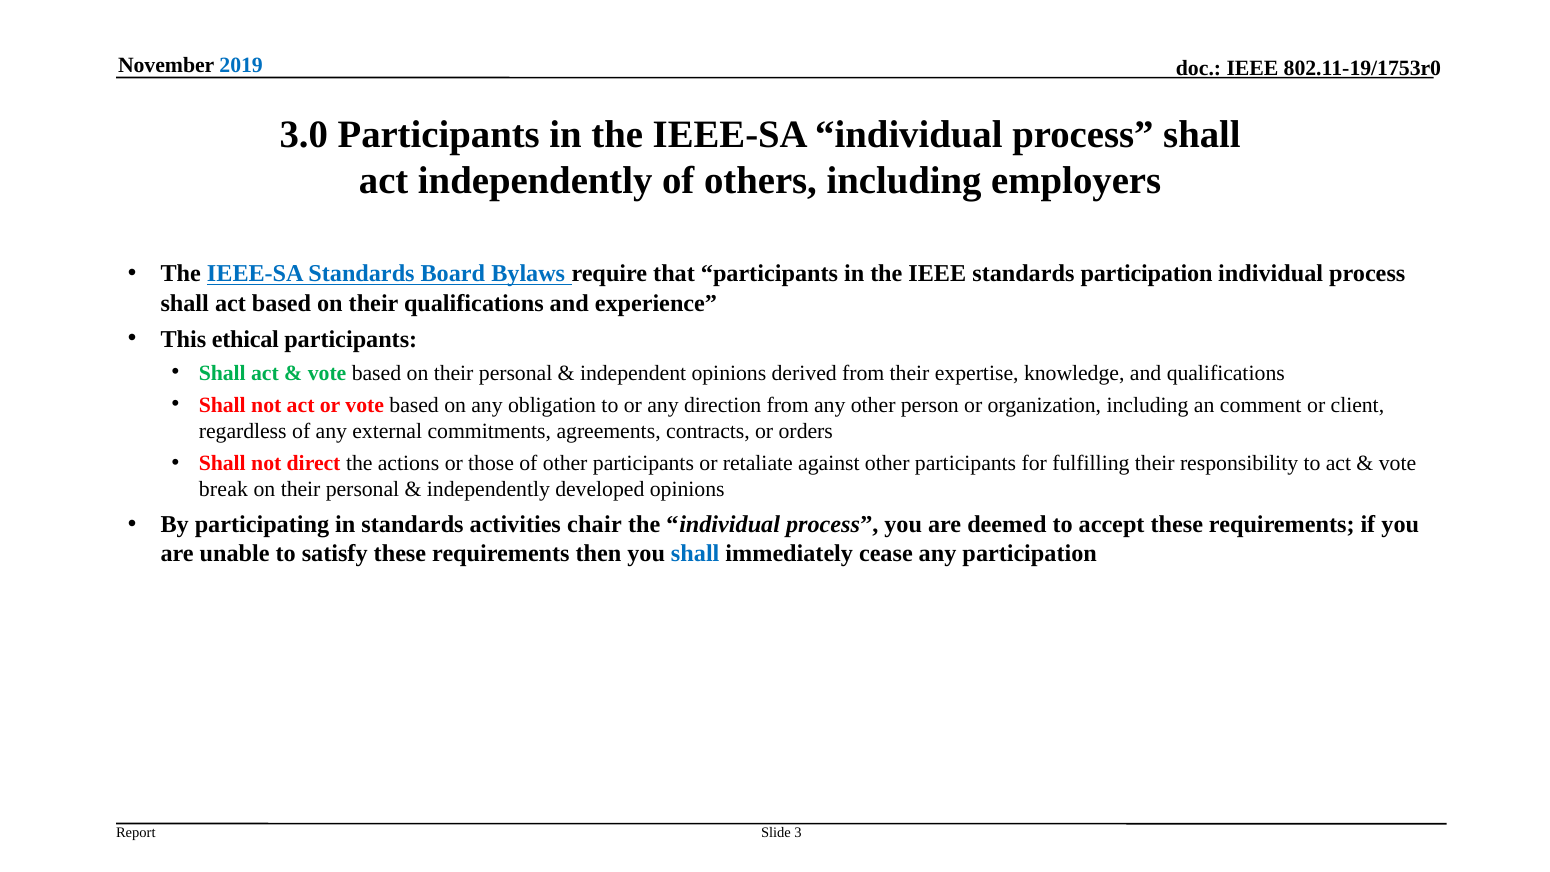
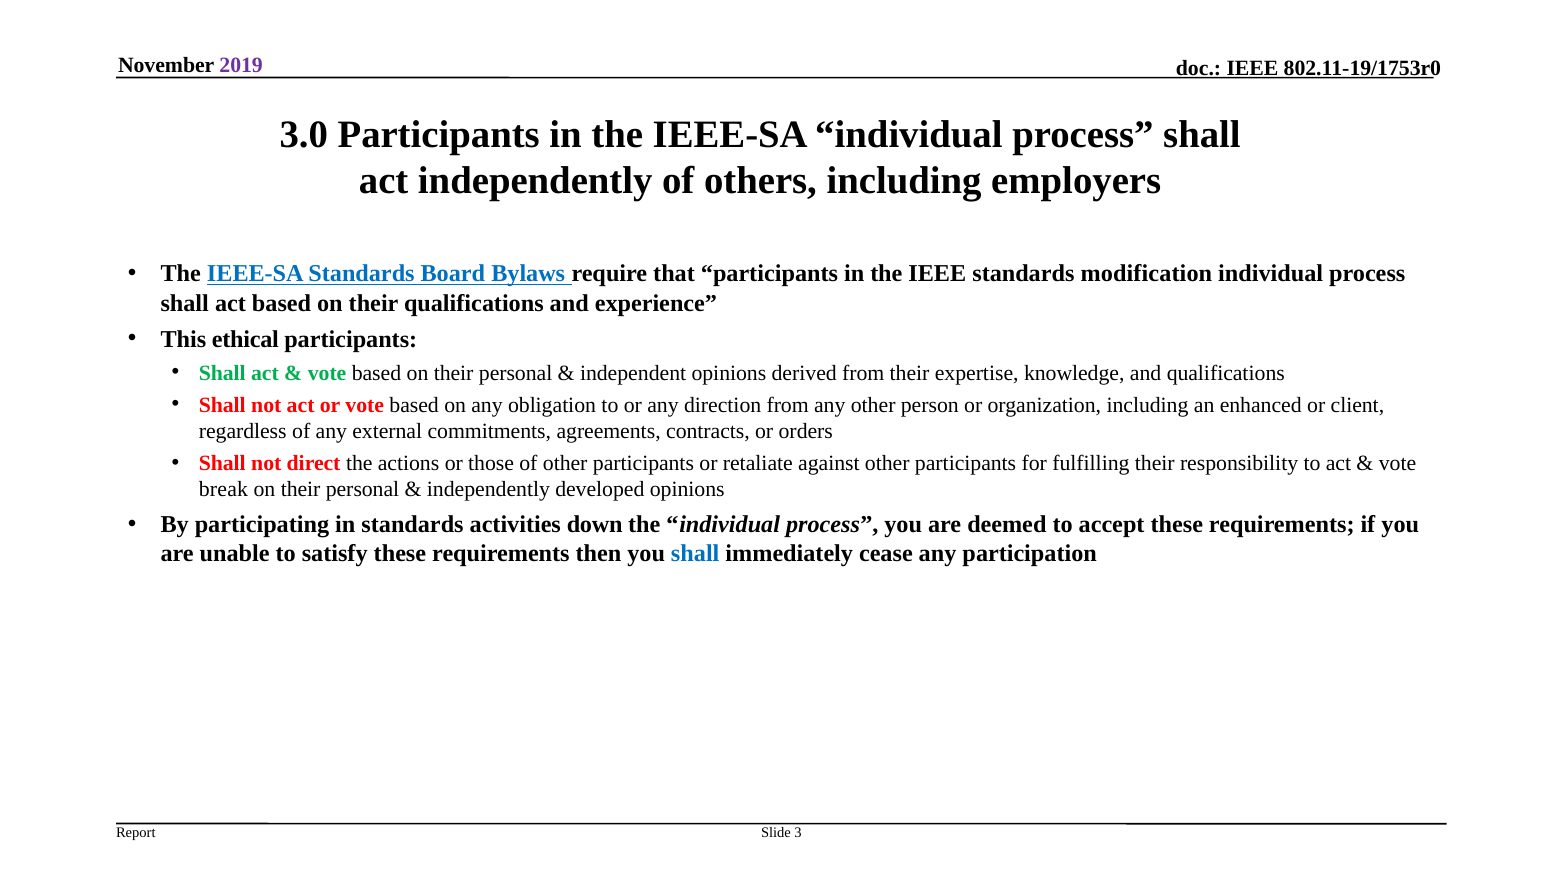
2019 colour: blue -> purple (241, 65)
standards participation: participation -> modification (1146, 274)
comment: comment -> enhanced (1261, 405)
chair: chair -> down (595, 524)
